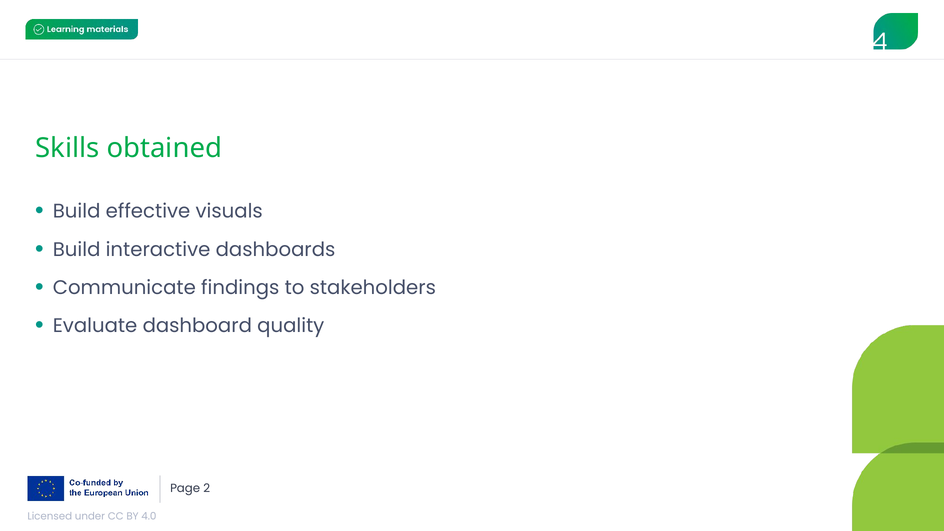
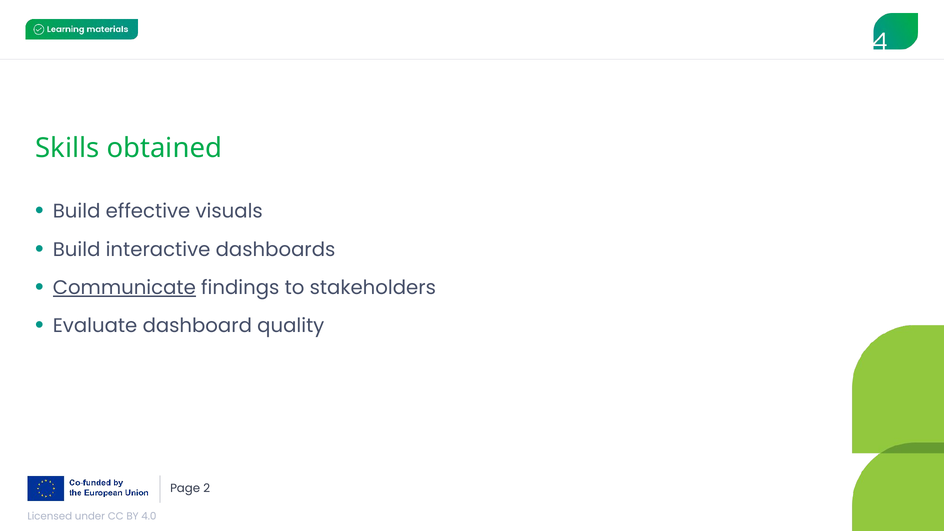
Communicate underline: none -> present (124, 288)
